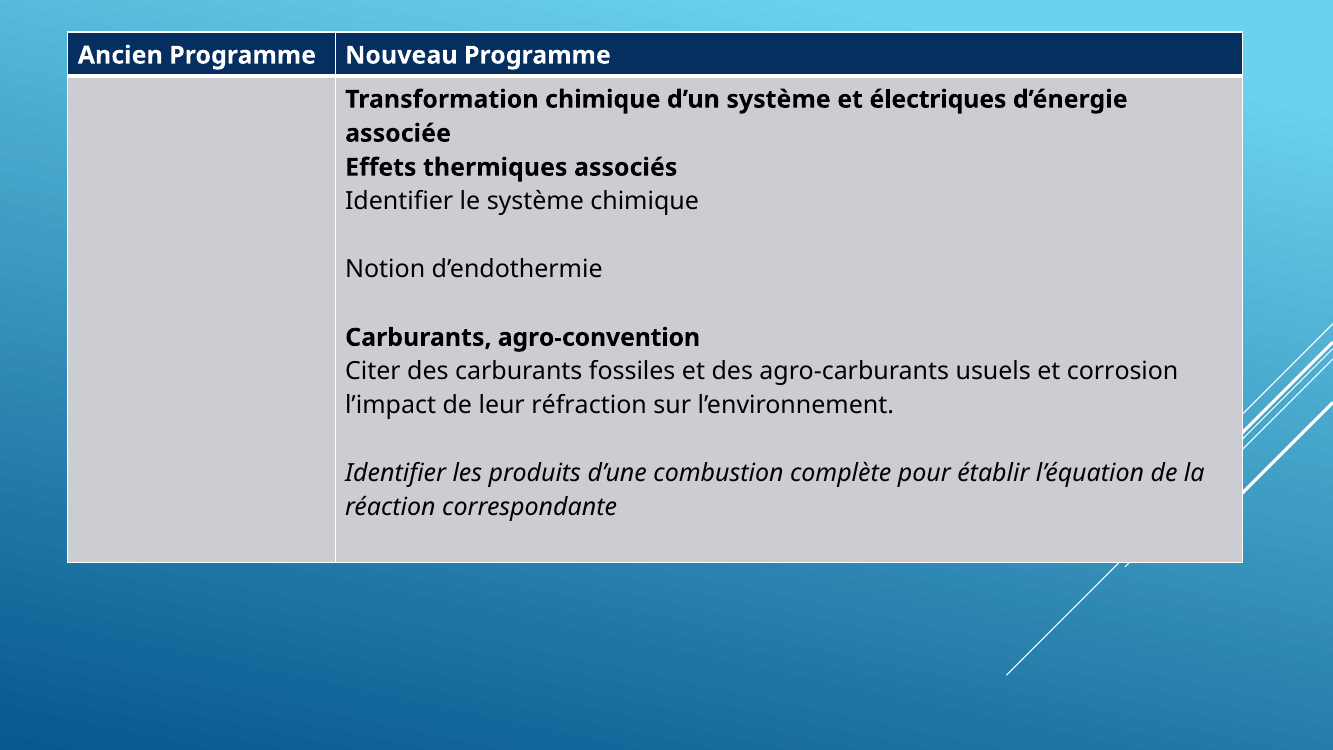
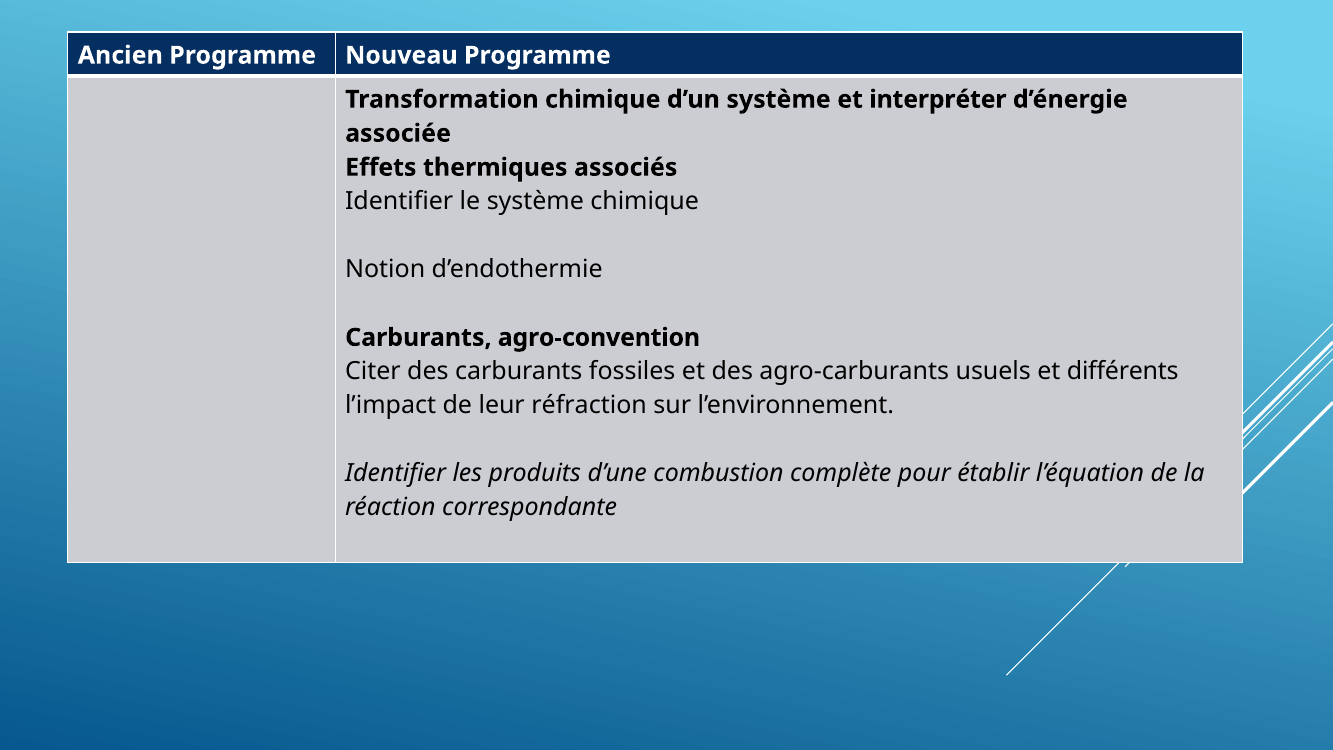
électriques: électriques -> interpréter (938, 99)
corrosion: corrosion -> différents (1123, 371)
